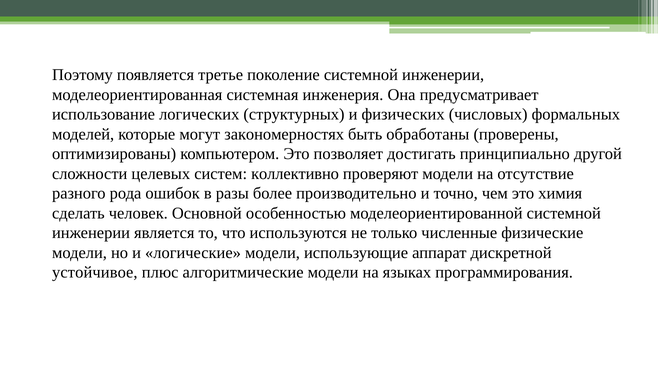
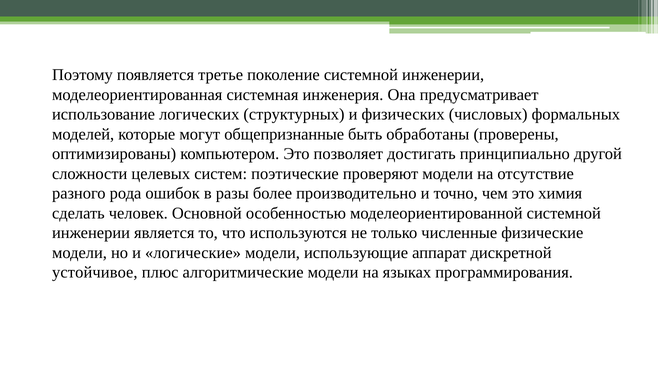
закономерностях: закономерностях -> общепризнанные (284, 134)
коллективно: коллективно -> поэтические (295, 174)
